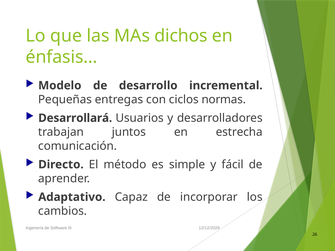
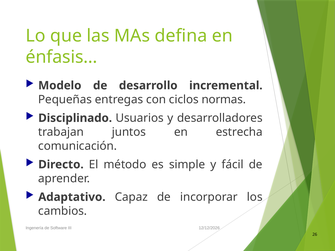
dichos: dichos -> defina (181, 36)
Desarrollará: Desarrollará -> Disciplinado (75, 118)
